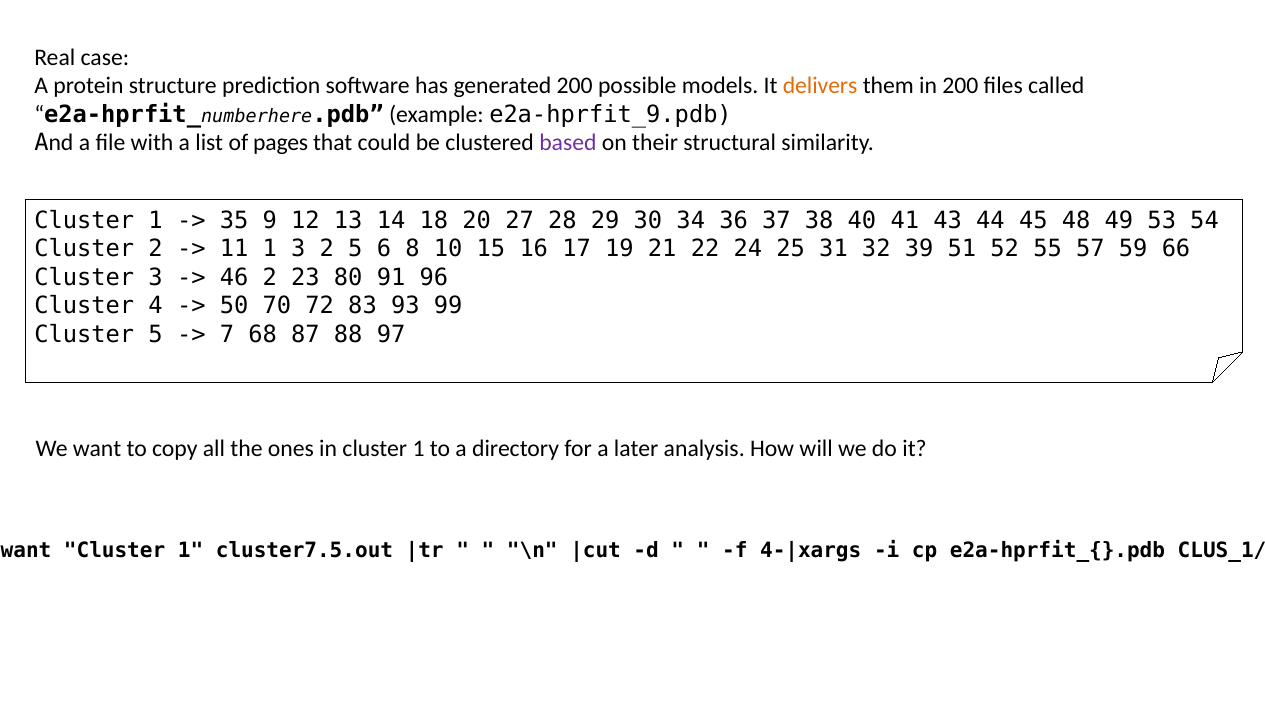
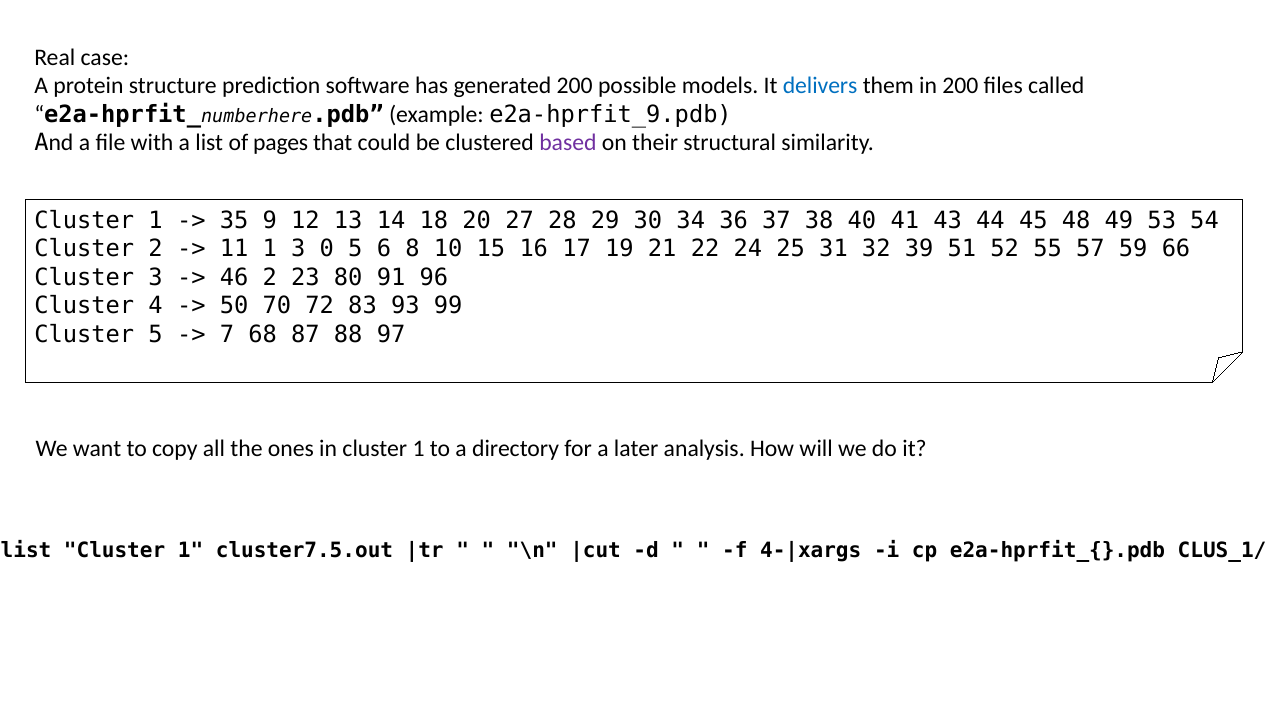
delivers colour: orange -> blue (820, 86)
3 2: 2 -> 0 (327, 249)
want: want -> list (26, 550)
